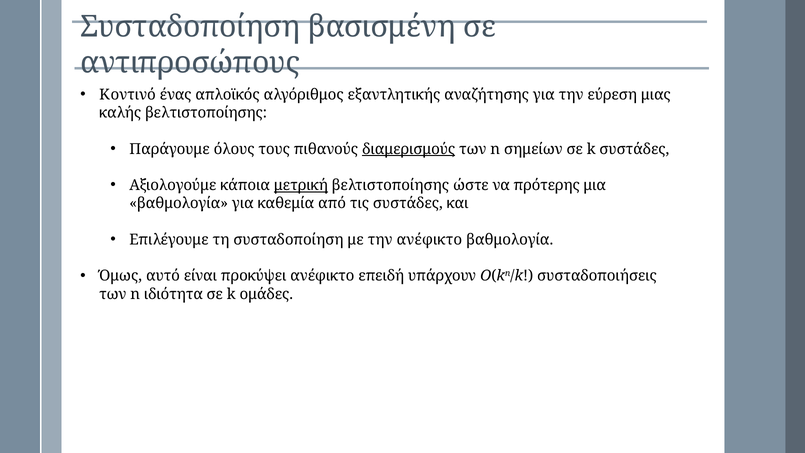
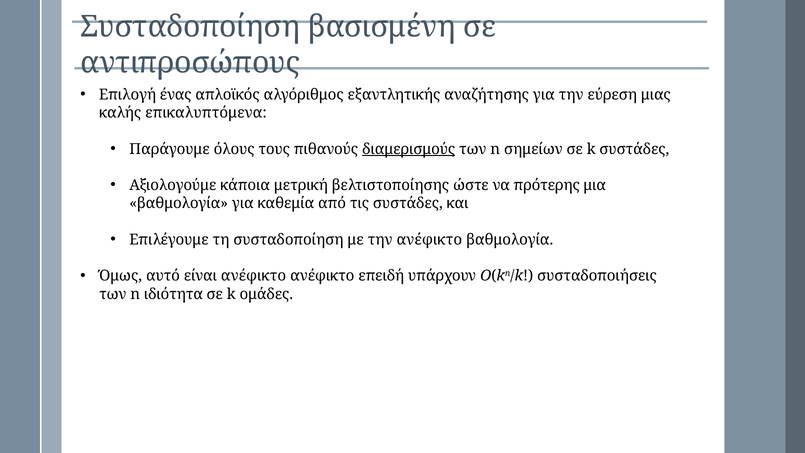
Κοντινό: Κοντινό -> Επιλογή (128, 95)
καλής βελτιστοποίησης: βελτιστοποίησης -> επικαλυπτόμενα (206, 113)
μετρική underline: present -> none (301, 185)
είναι προκύψει: προκύψει -> ανέφικτο (254, 276)
